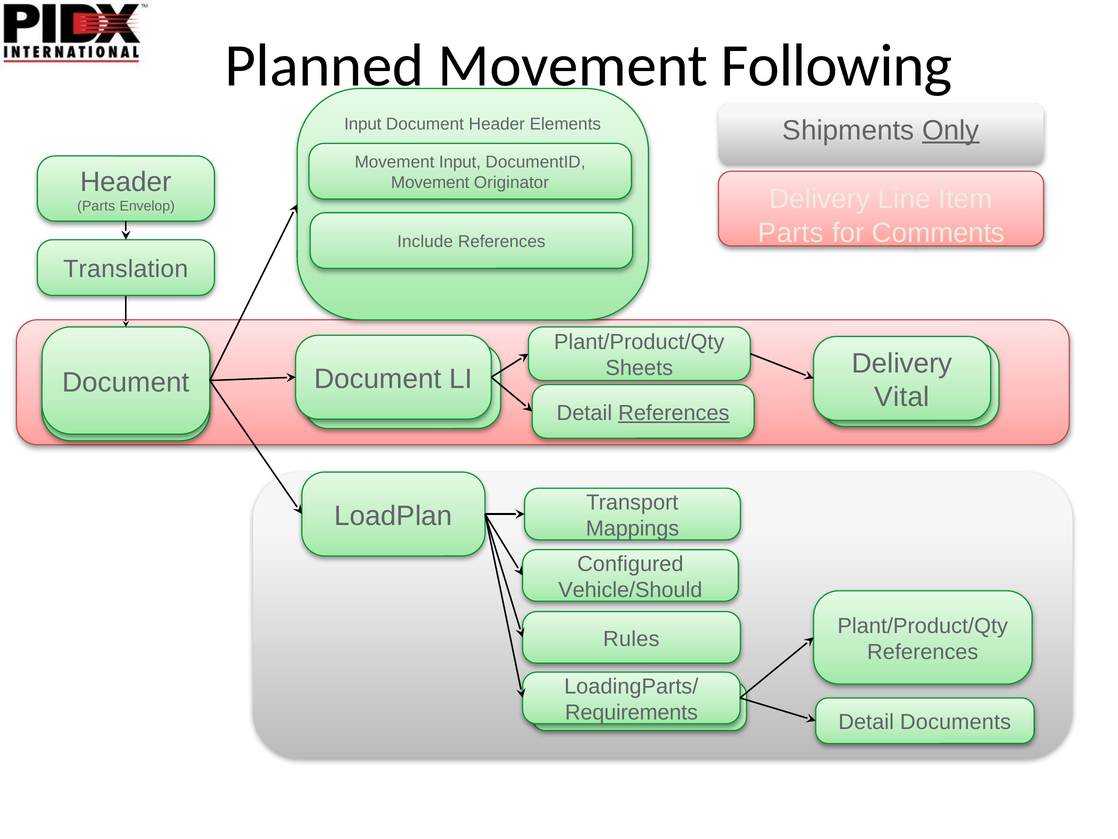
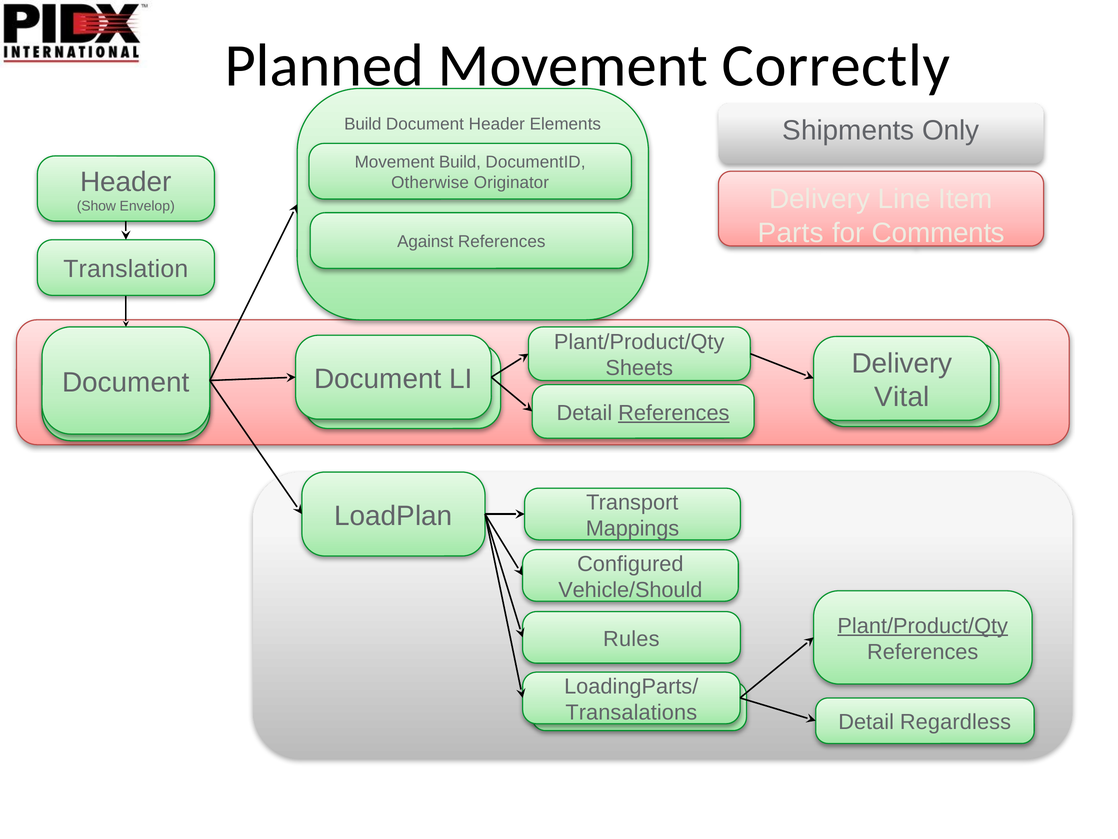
Following: Following -> Correctly (836, 66)
Input: Input -> Build (363, 124)
Only underline: present -> none (951, 130)
Movement Input: Input -> Build (460, 162)
Movement: Movement -> Otherwise (430, 183)
Parts: Parts -> Show (96, 206)
Include: Include -> Against (425, 242)
Plant/Product/Qty underline: none -> present (923, 625)
Requirements: Requirements -> Transalations (631, 712)
Documents: Documents -> Regardless (956, 722)
